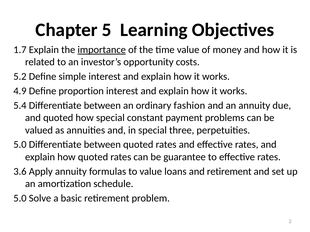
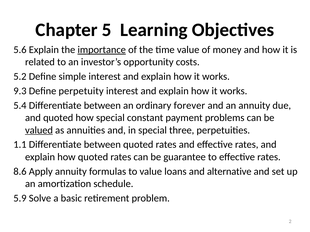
1.7: 1.7 -> 5.6 (20, 50)
4.9: 4.9 -> 9.3 (20, 91)
proportion: proportion -> perpetuity (81, 91)
fashion: fashion -> forever (189, 106)
valued underline: none -> present (39, 130)
5.0: 5.0 -> 1.1 (20, 145)
3.6: 3.6 -> 8.6 (20, 172)
and retirement: retirement -> alternative (229, 172)
5.0: 5.0 -> 5.9 (20, 199)
